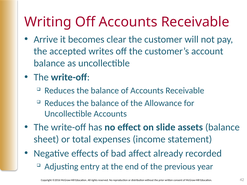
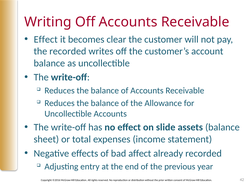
Arrive: Arrive -> Effect (46, 39)
the accepted: accepted -> recorded (68, 51)
